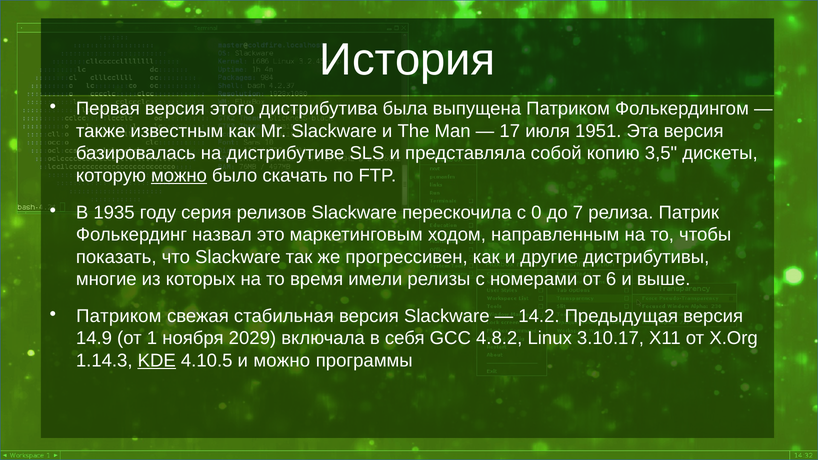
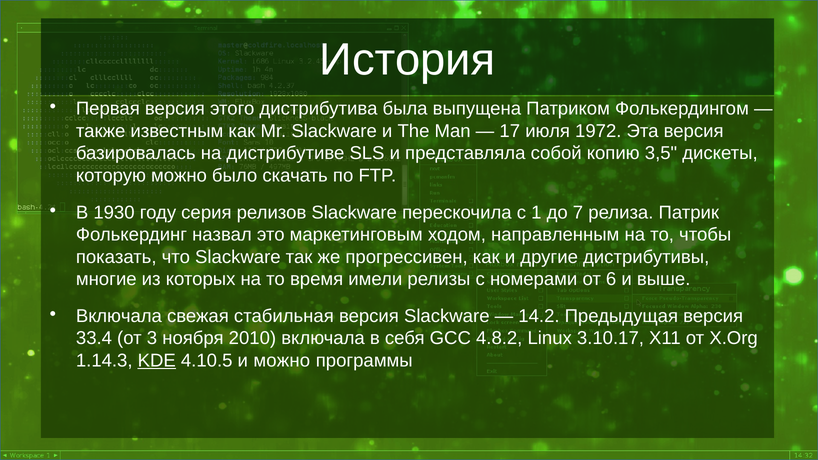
1951: 1951 -> 1972 (598, 131)
можно underline: present -> none (179, 176)
1935: 1935 -> 1930 (114, 212)
0: 0 -> 1 (536, 212)
Патриком: Патриком -> Включала (119, 316)
14.9: 14.9 -> 33.4 (94, 338)
1: 1 -> 3 (152, 338)
2029: 2029 -> 2010 (252, 338)
